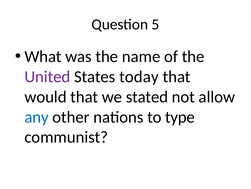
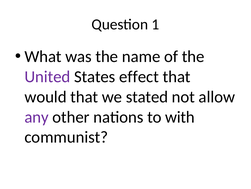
5: 5 -> 1 (155, 24)
today: today -> effect (139, 76)
any colour: blue -> purple (37, 117)
type: type -> with (180, 117)
